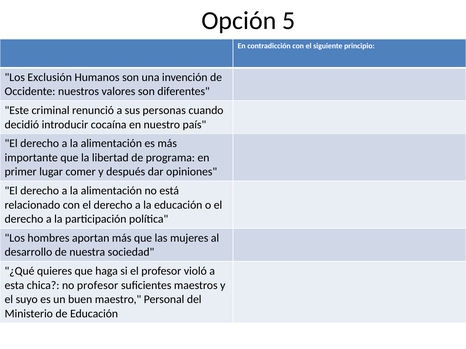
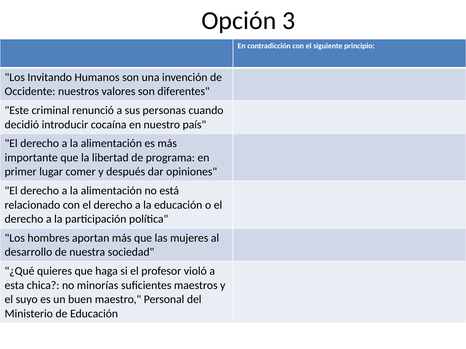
5: 5 -> 3 (289, 21)
Exclusión: Exclusión -> Invitando (50, 77)
no profesor: profesor -> minorías (98, 286)
